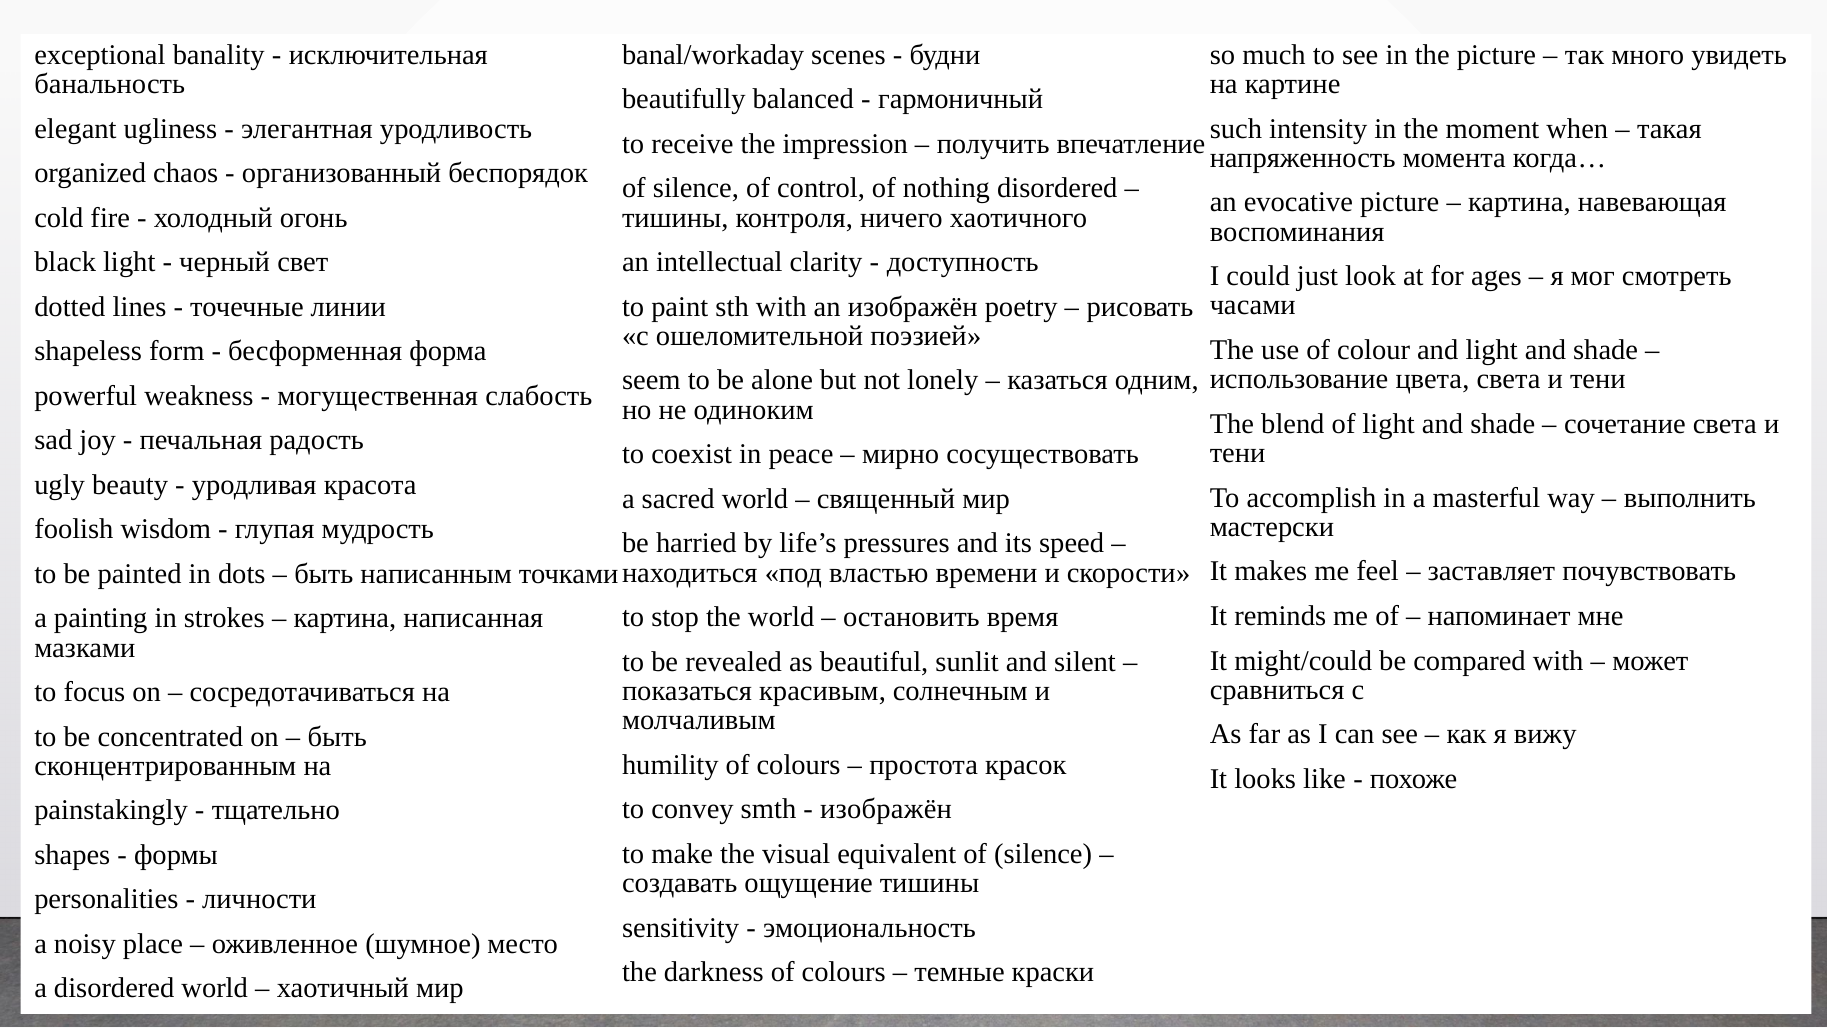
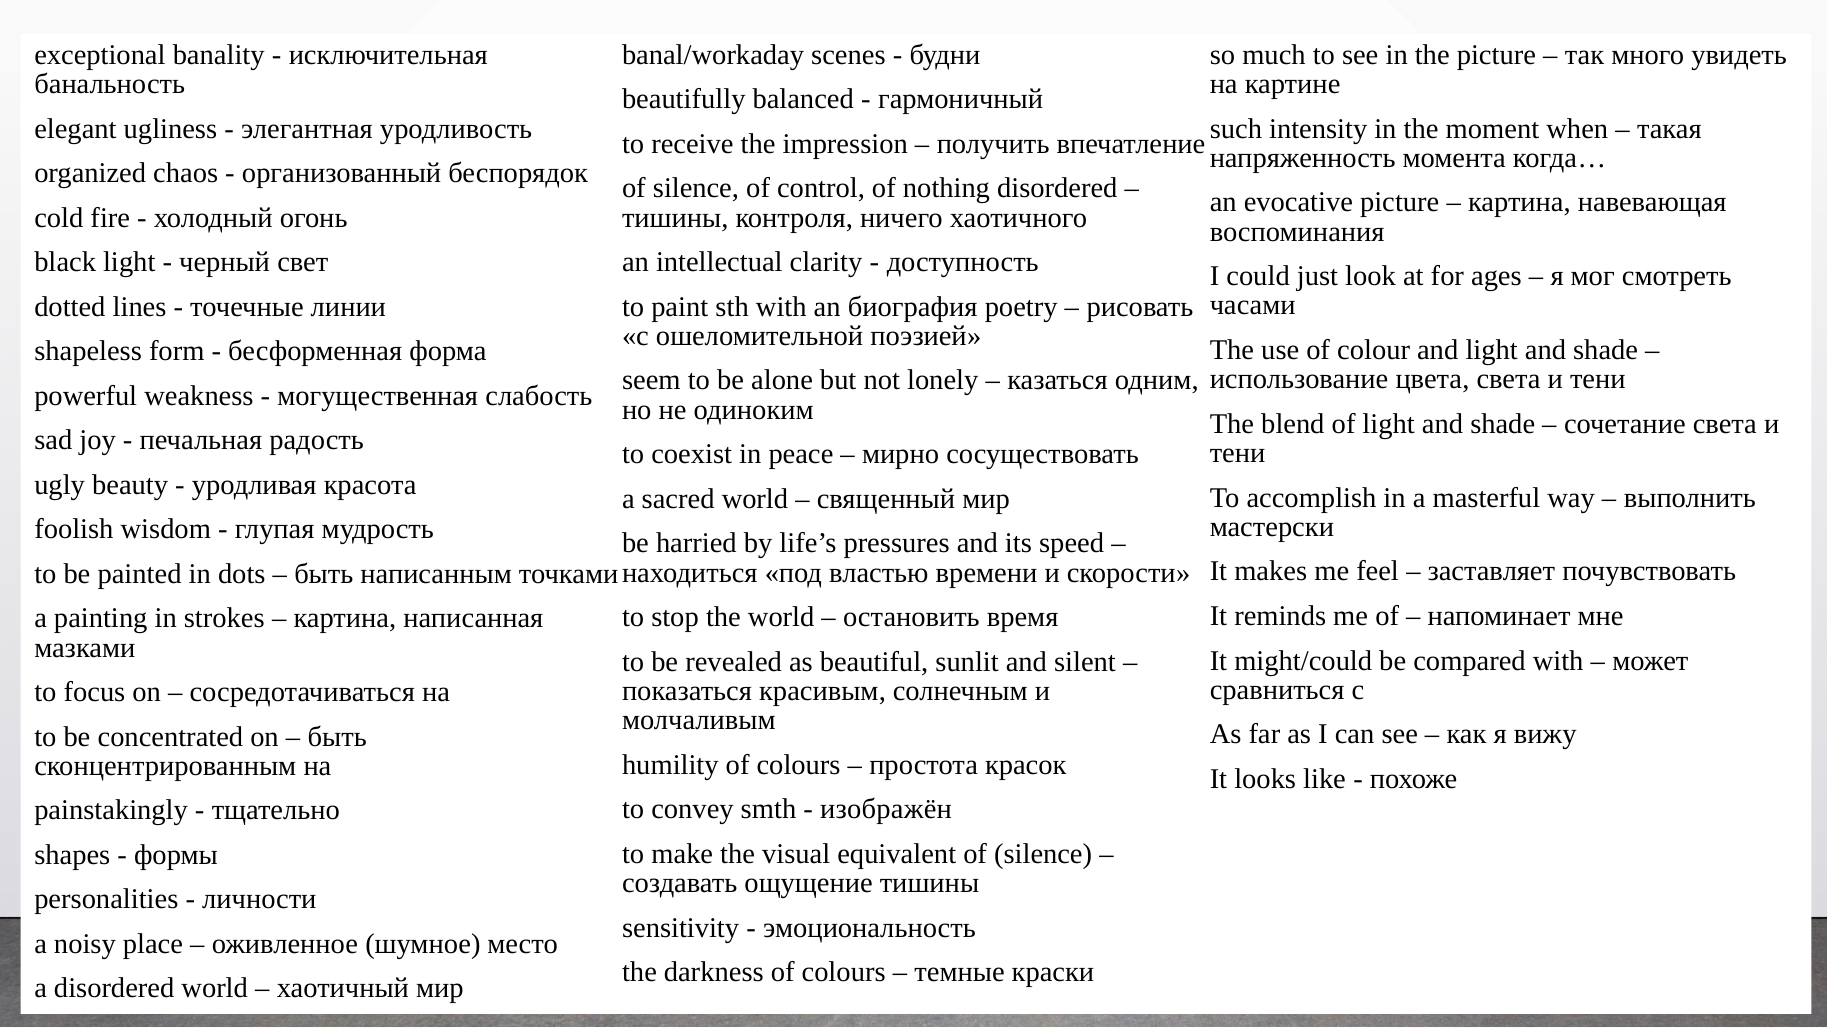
an изображён: изображён -> биография (913, 307)
